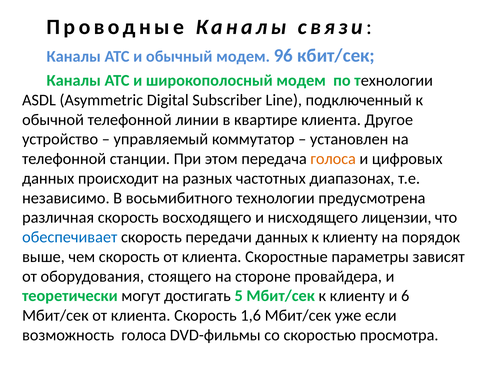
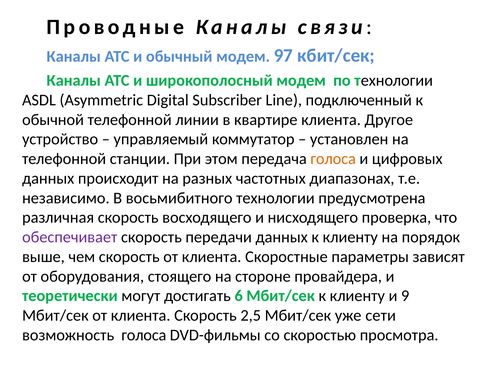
96: 96 -> 97 (283, 55)
лицензии: лицензии -> проверка (396, 217)
обеспечивает colour: blue -> purple (70, 237)
5: 5 -> 6 (239, 296)
6: 6 -> 9 (405, 296)
1,6: 1,6 -> 2,5 (251, 315)
если: если -> сети (381, 315)
